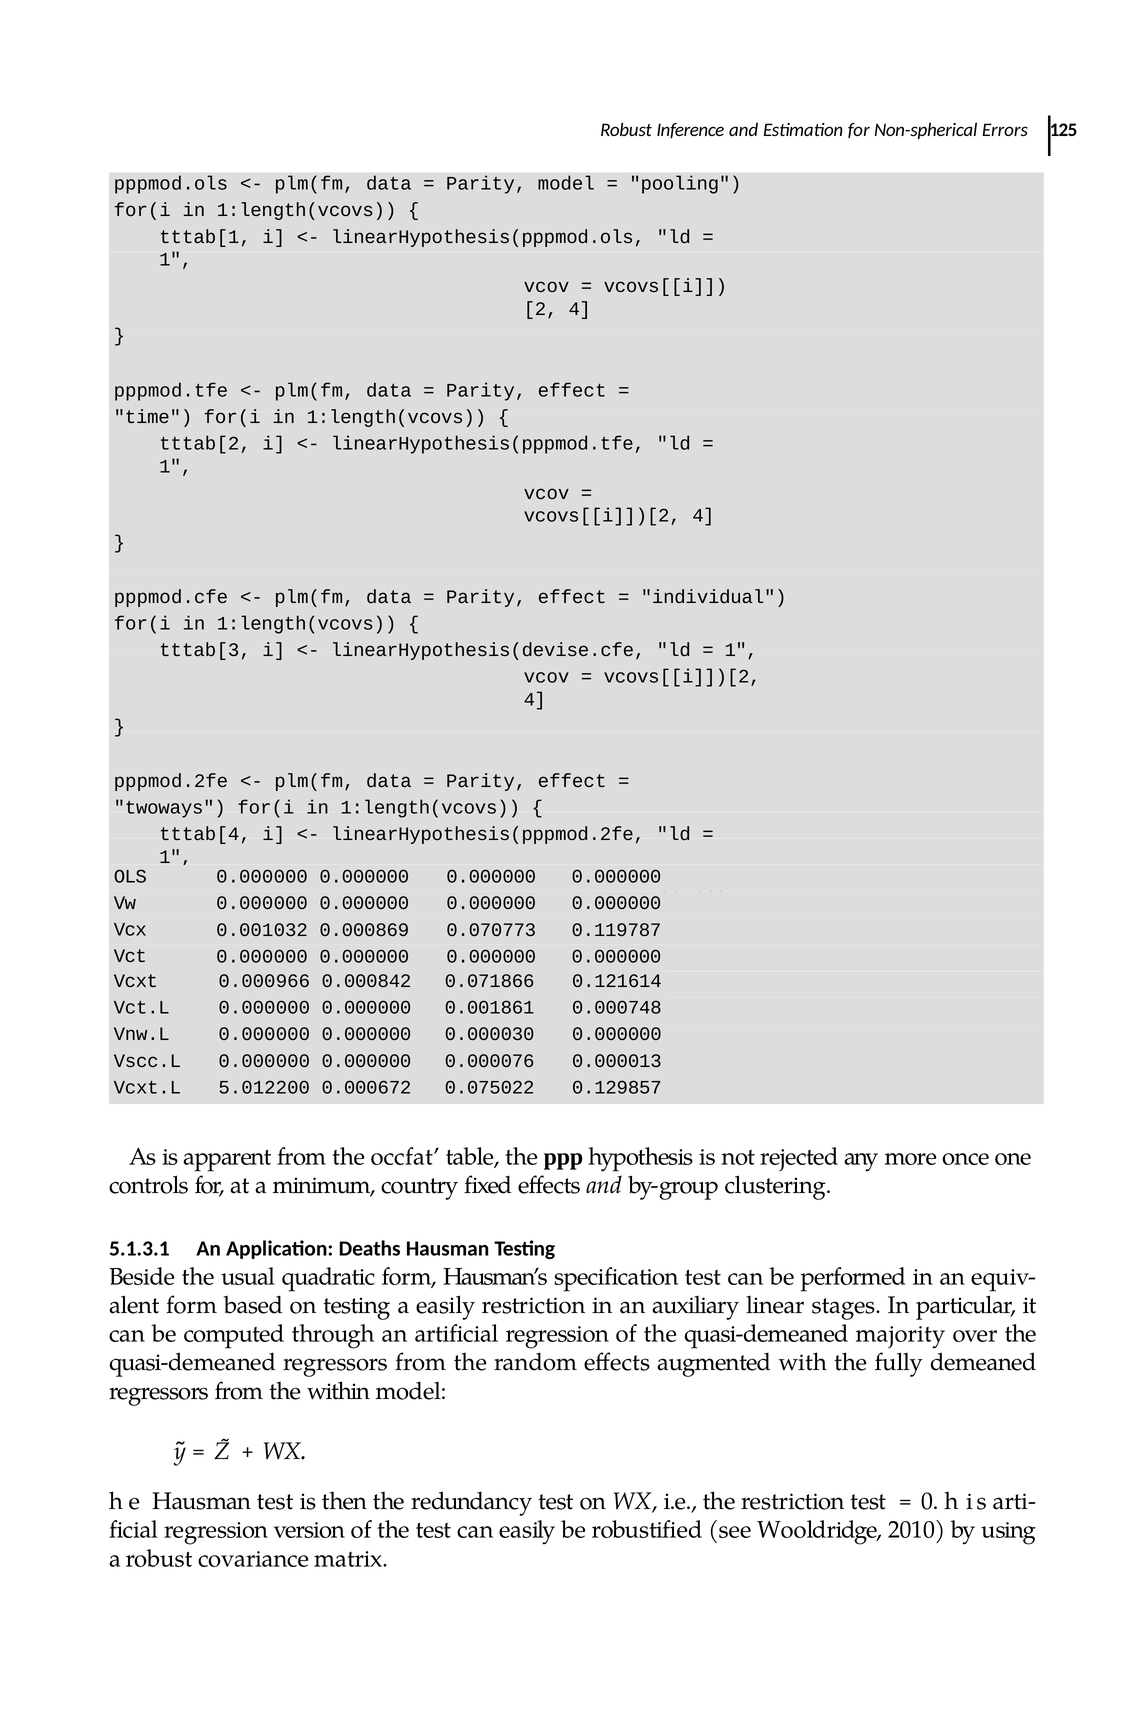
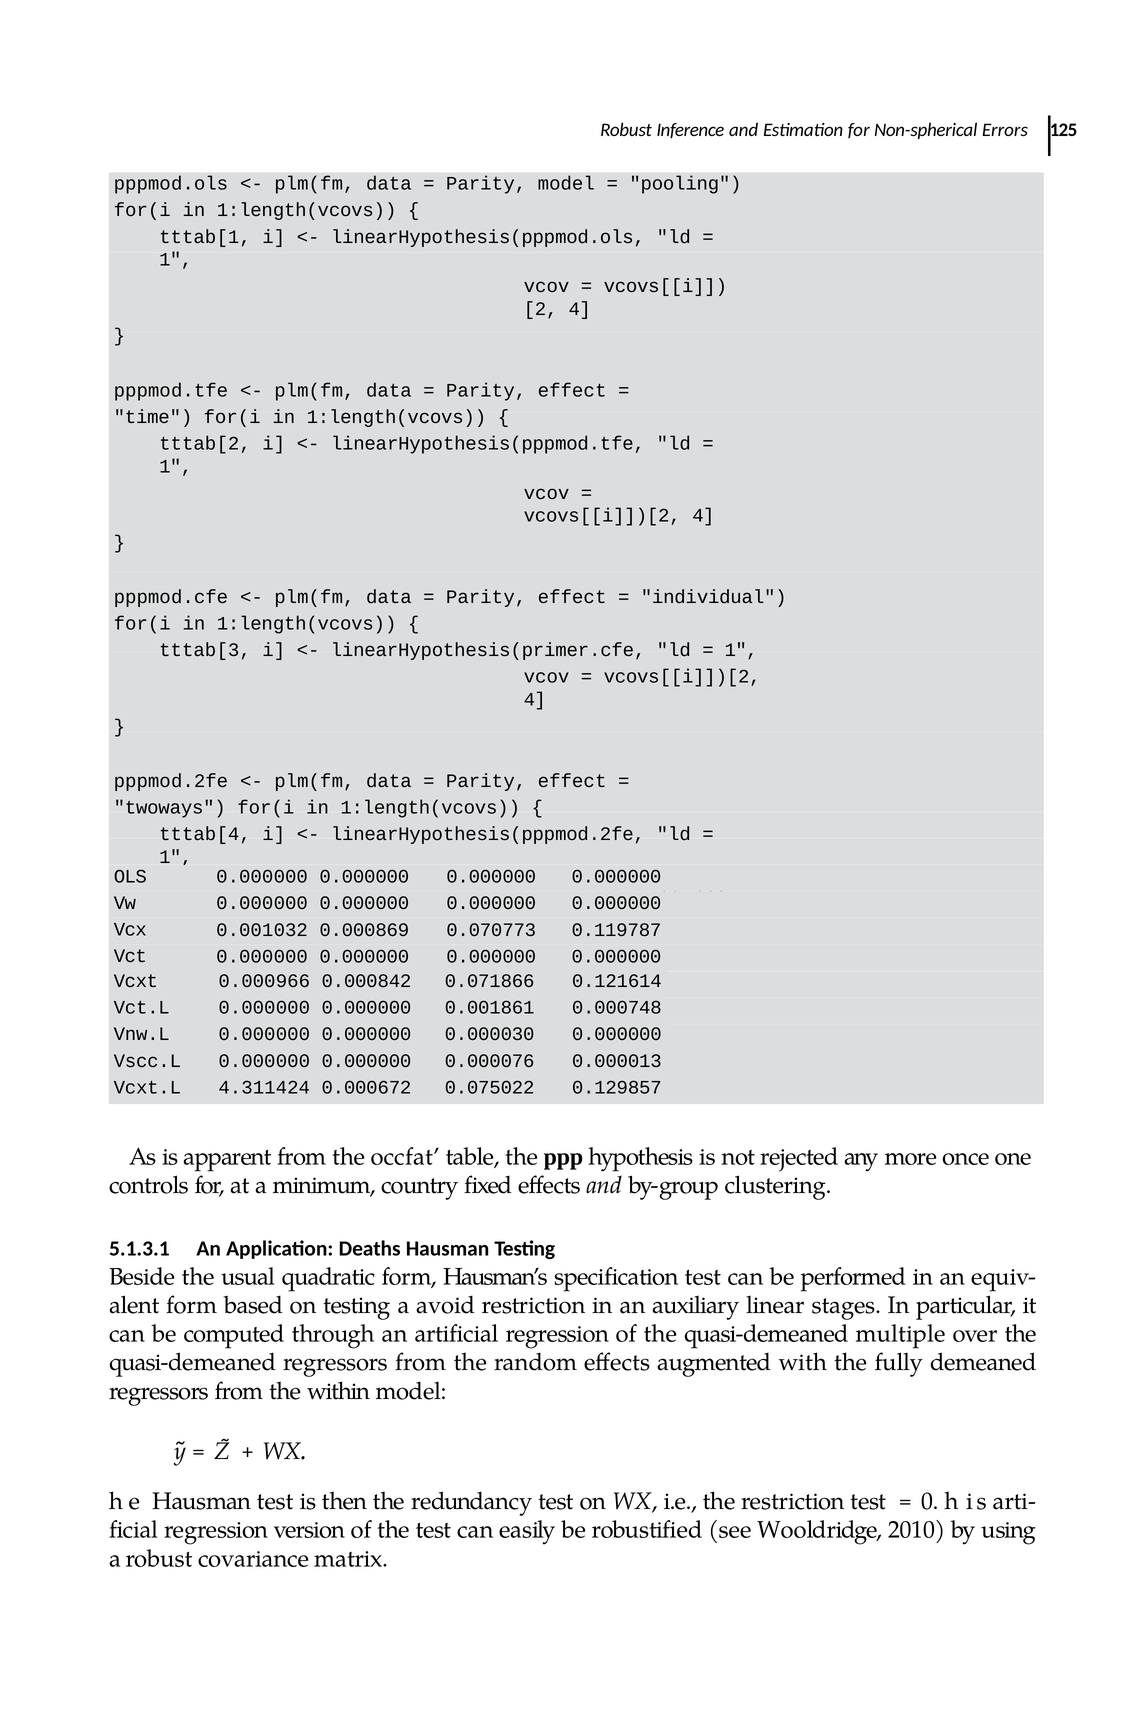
linearHypothesis(devise.cfe: linearHypothesis(devise.cfe -> linearHypothesis(primer.cfe (488, 650)
5.012200: 5.012200 -> 4.311424 (264, 1087)
a easily: easily -> avoid (446, 1305)
majority: majority -> multiple (901, 1334)
